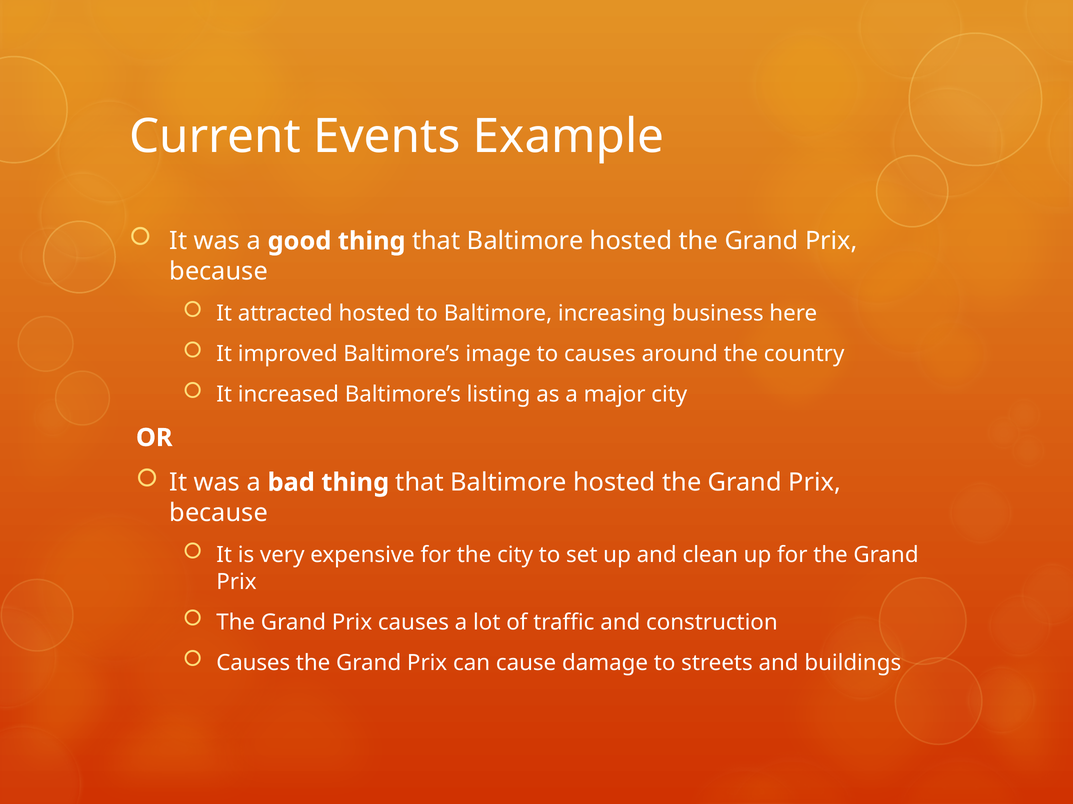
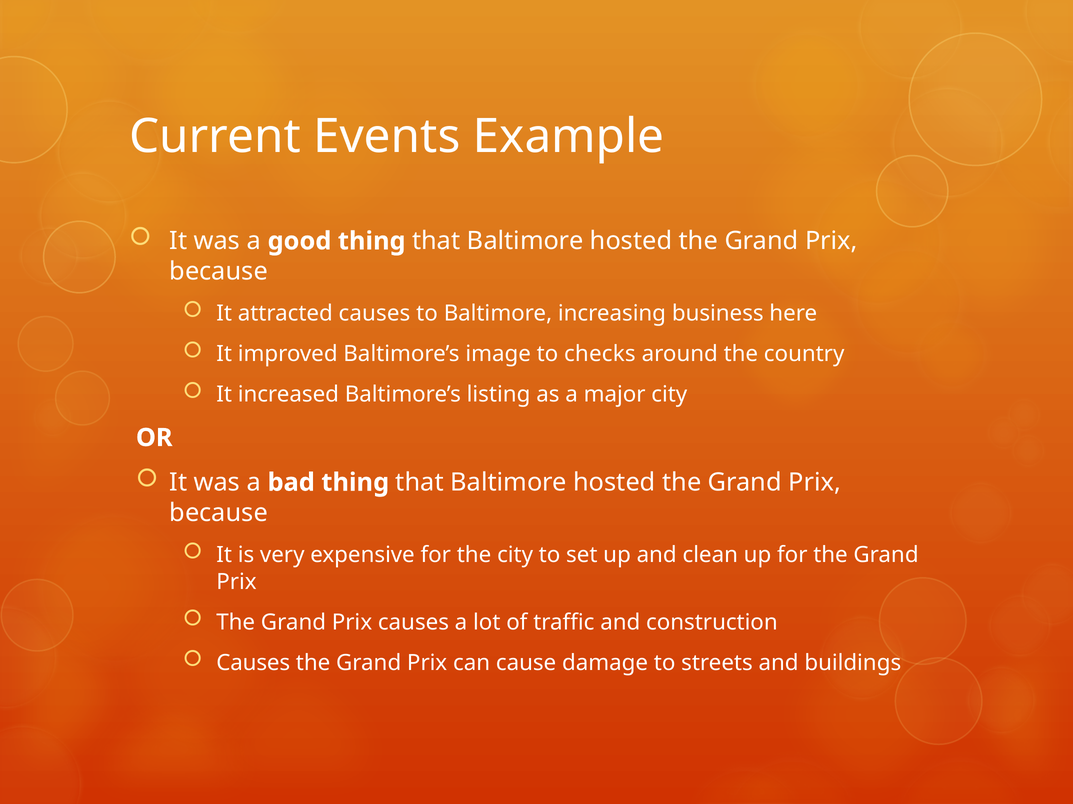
attracted hosted: hosted -> causes (374, 314)
to causes: causes -> checks (600, 354)
